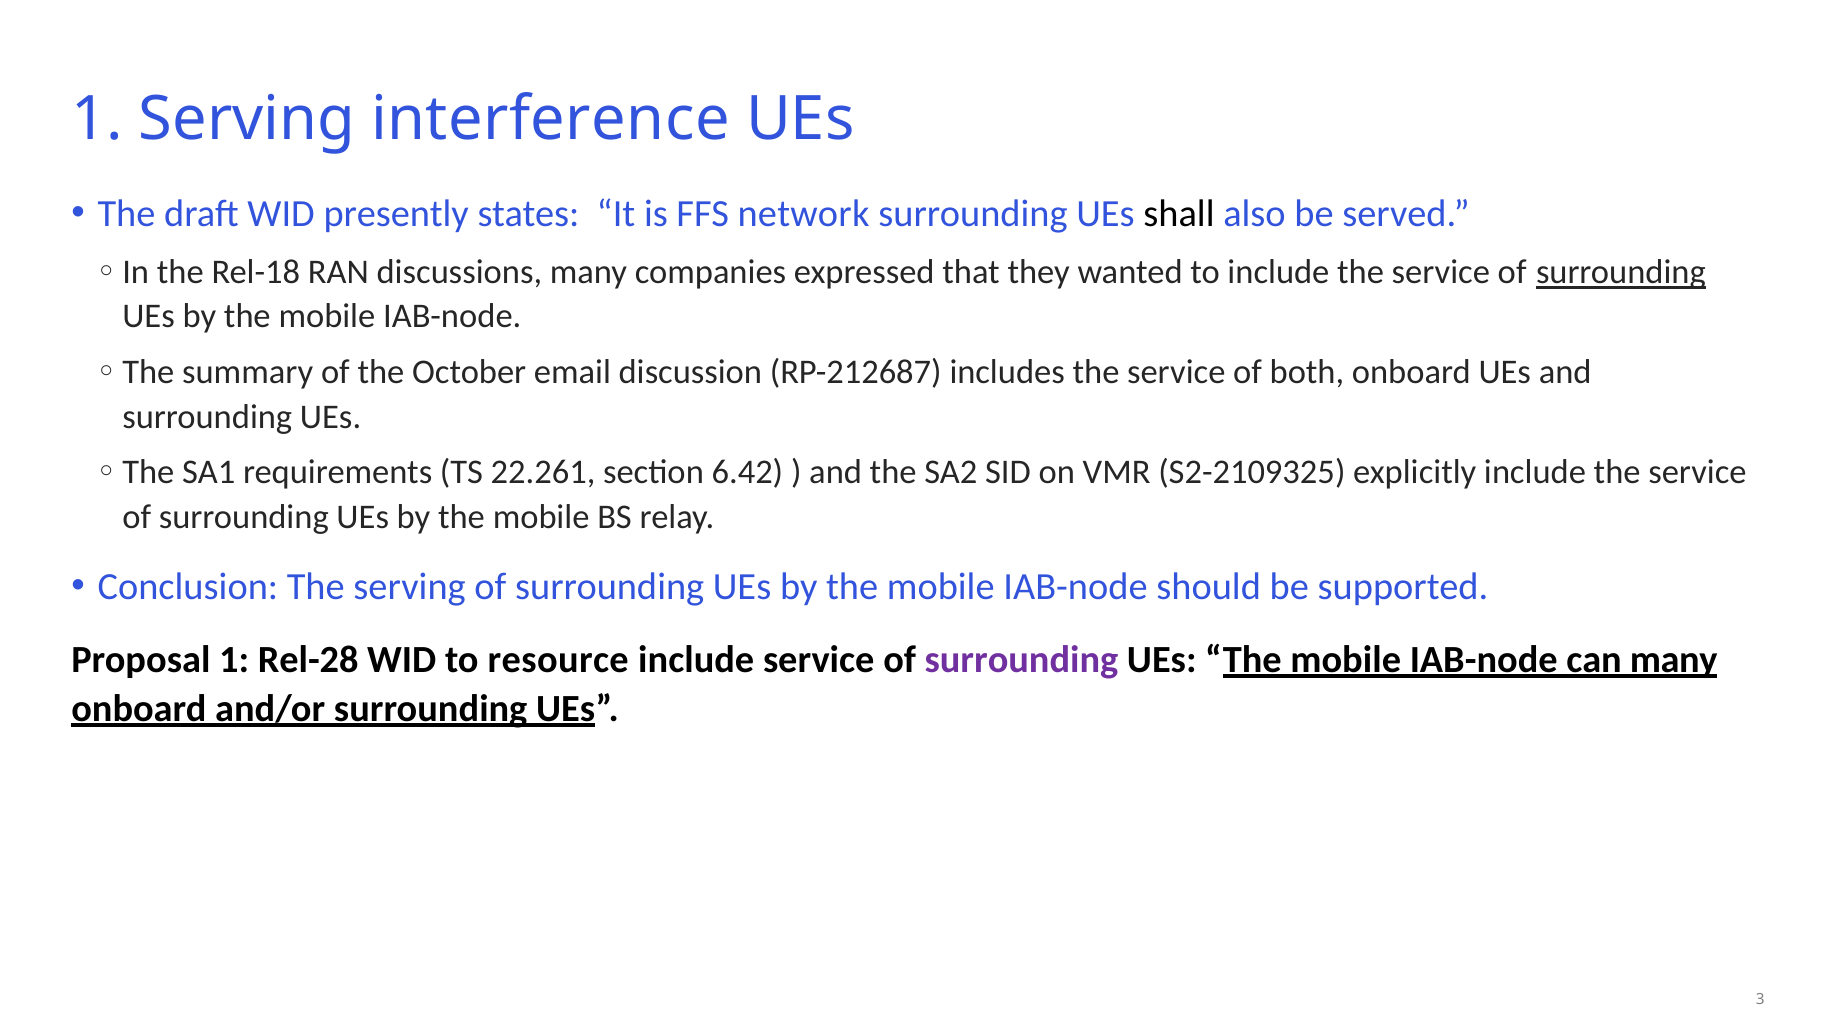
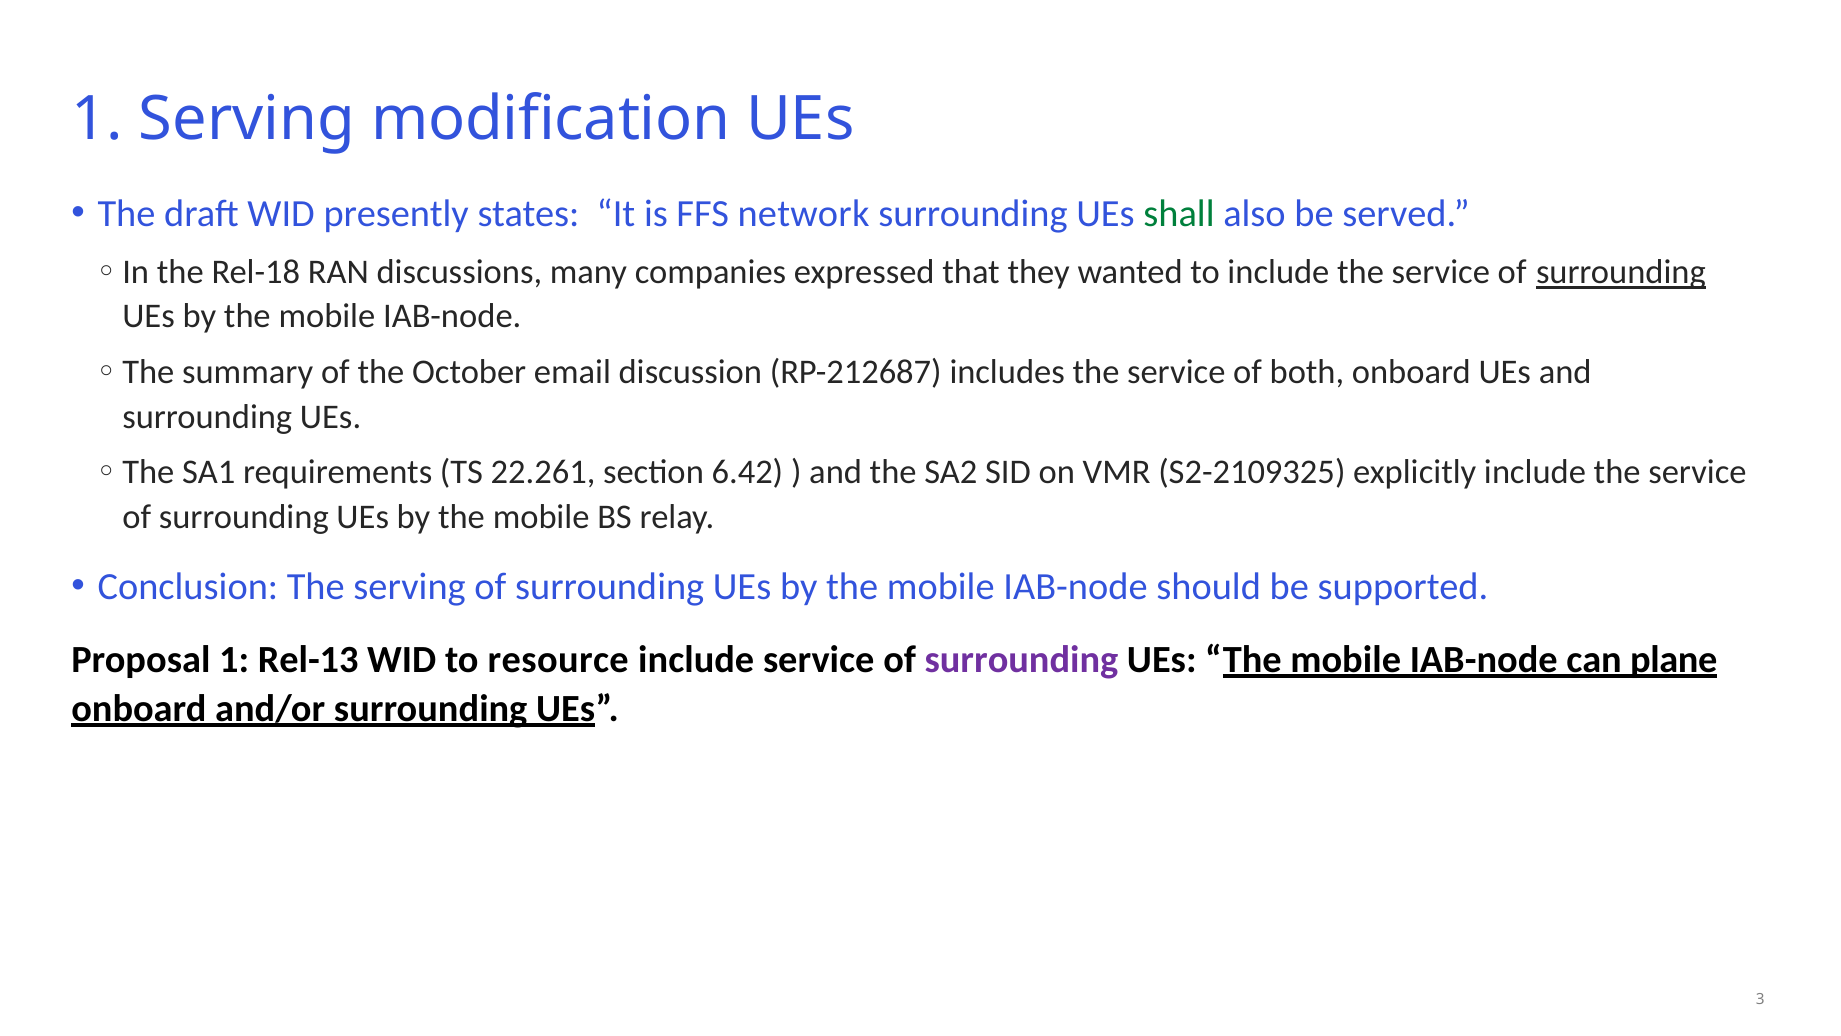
interference: interference -> modification (551, 119)
shall colour: black -> green (1179, 214)
Rel-28: Rel-28 -> Rel-13 (308, 659)
can many: many -> plane (1674, 659)
